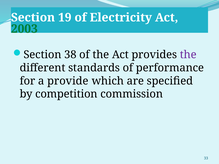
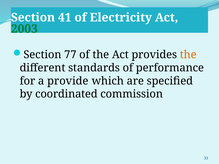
19: 19 -> 41 (65, 18)
38: 38 -> 77 (70, 55)
the colour: purple -> orange (188, 55)
competition: competition -> coordinated (66, 94)
